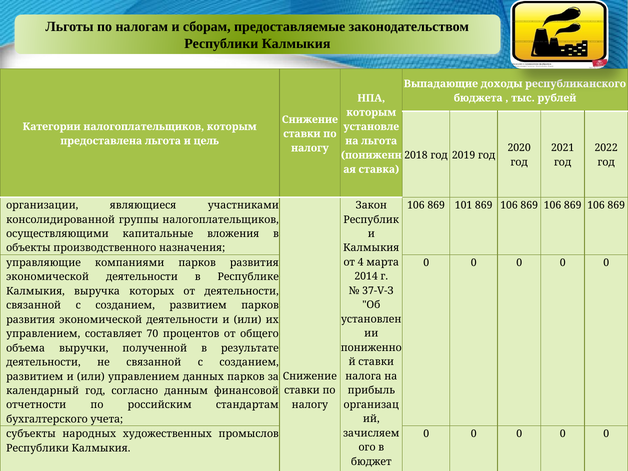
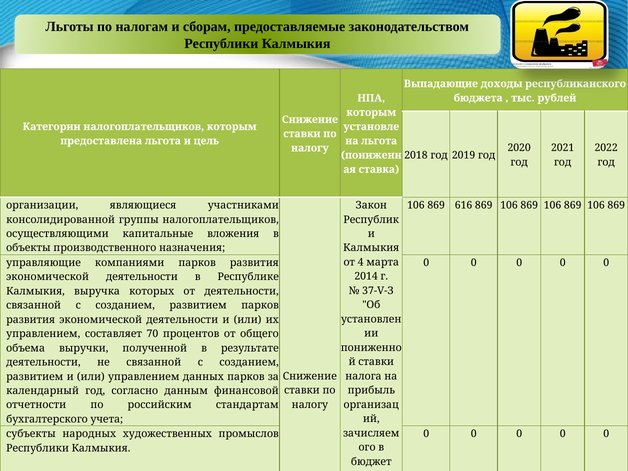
101: 101 -> 616 (464, 206)
